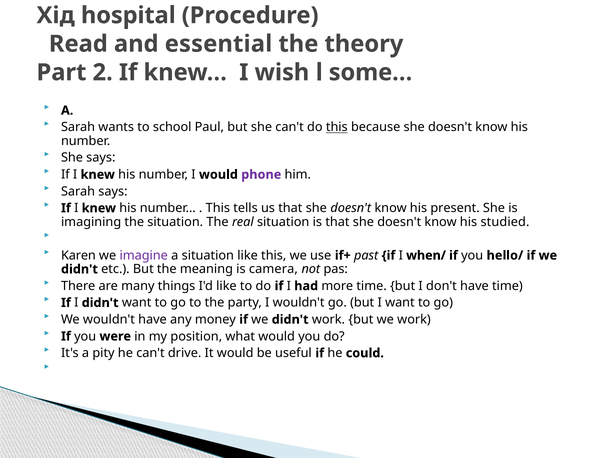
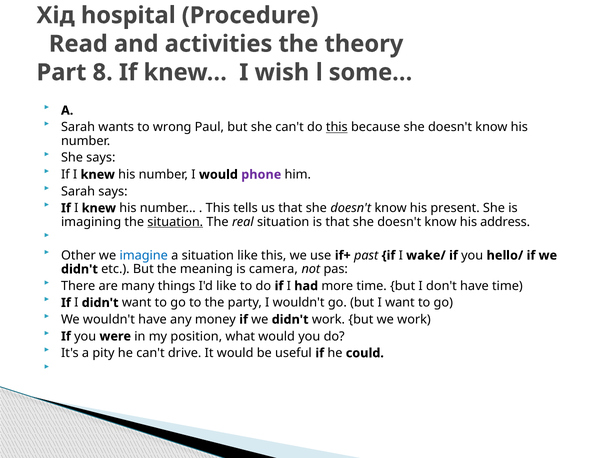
essential: essential -> activities (219, 44)
2: 2 -> 8 (103, 72)
school: school -> wrong (172, 127)
situation underline: none -> present (175, 222)
studied: studied -> address (505, 222)
Karen: Karen -> Other (78, 256)
imagine colour: purple -> blue (144, 256)
when/: when/ -> wake/ (426, 256)
